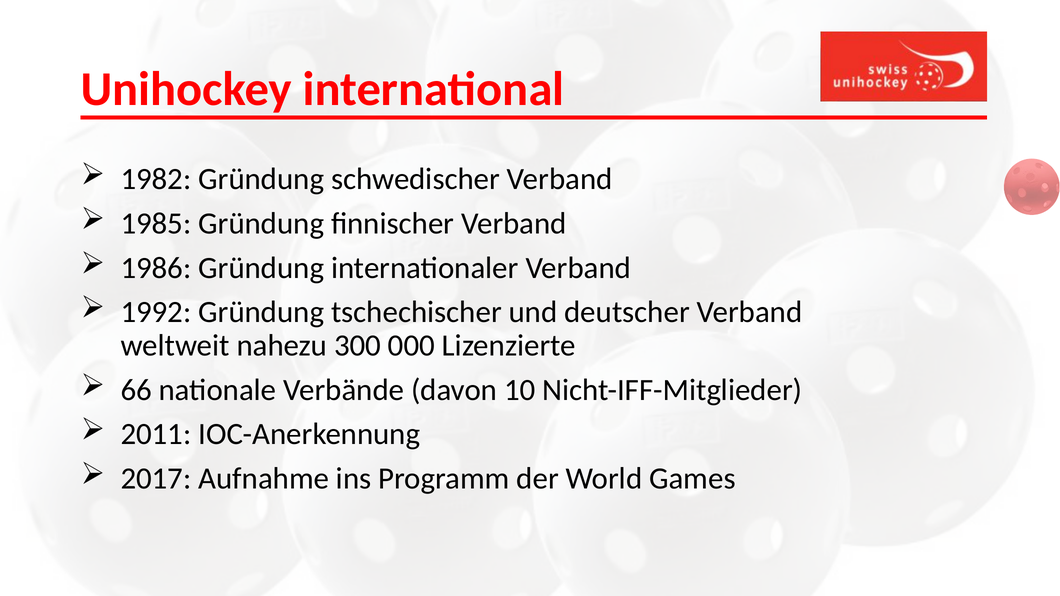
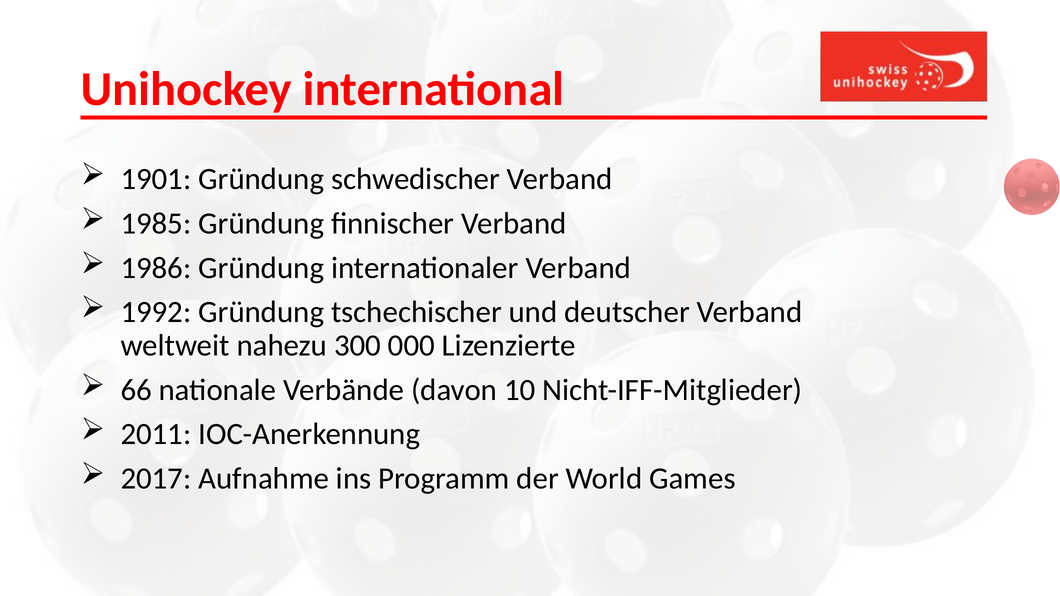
1982: 1982 -> 1901 (156, 179)
